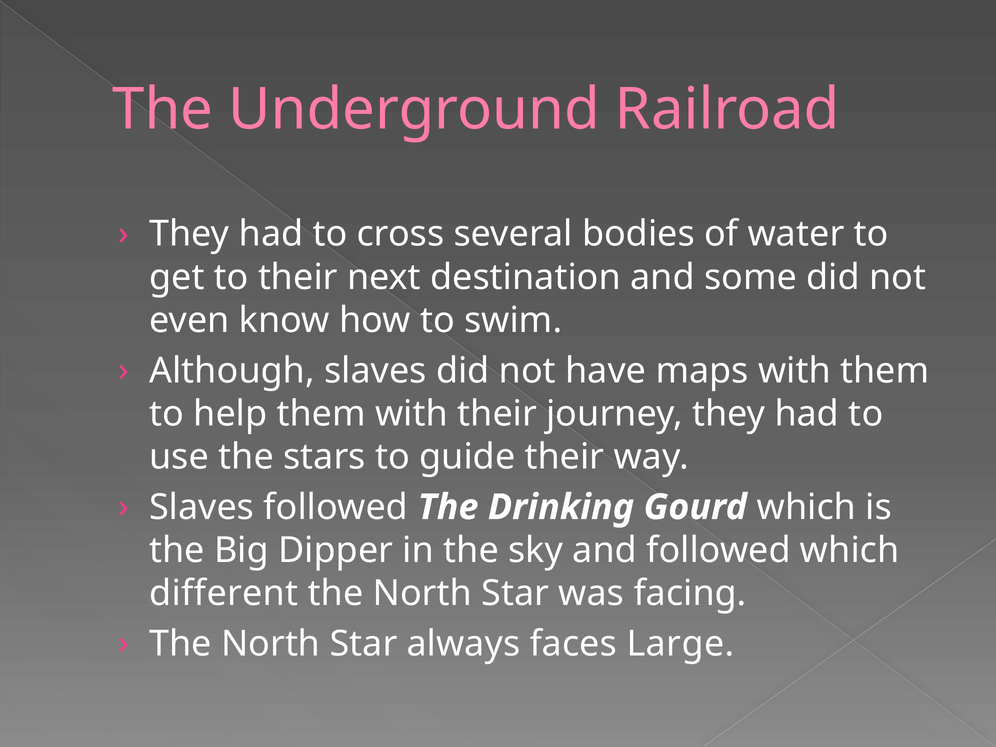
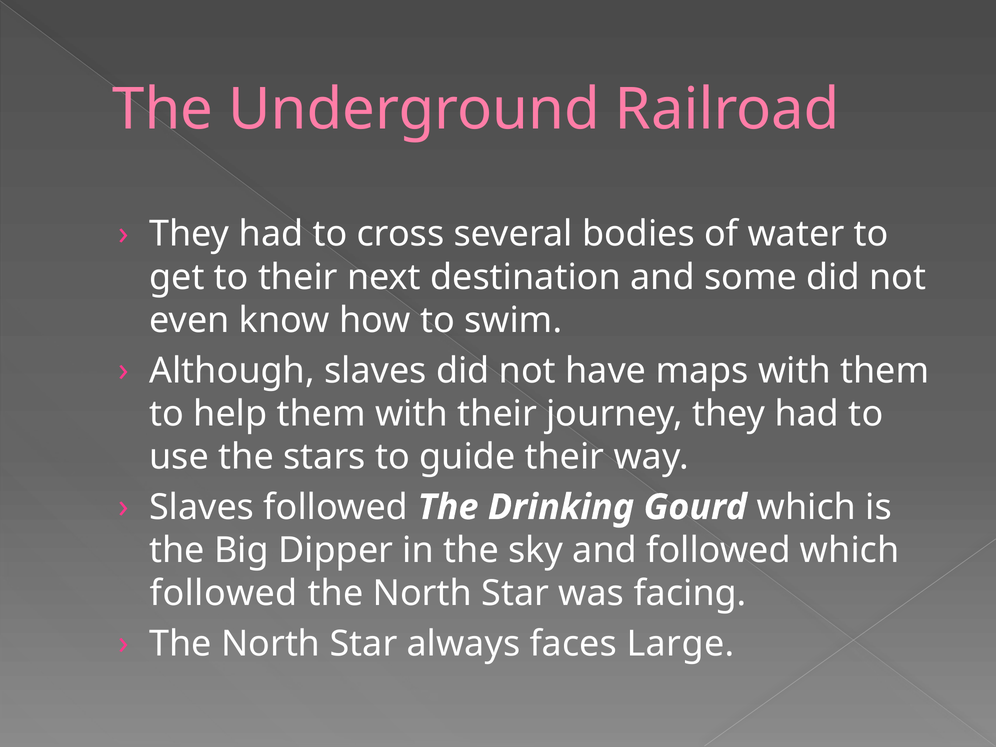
different: different -> followed (224, 593)
